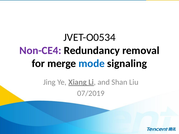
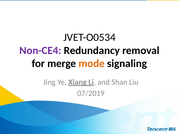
mode colour: blue -> orange (92, 64)
